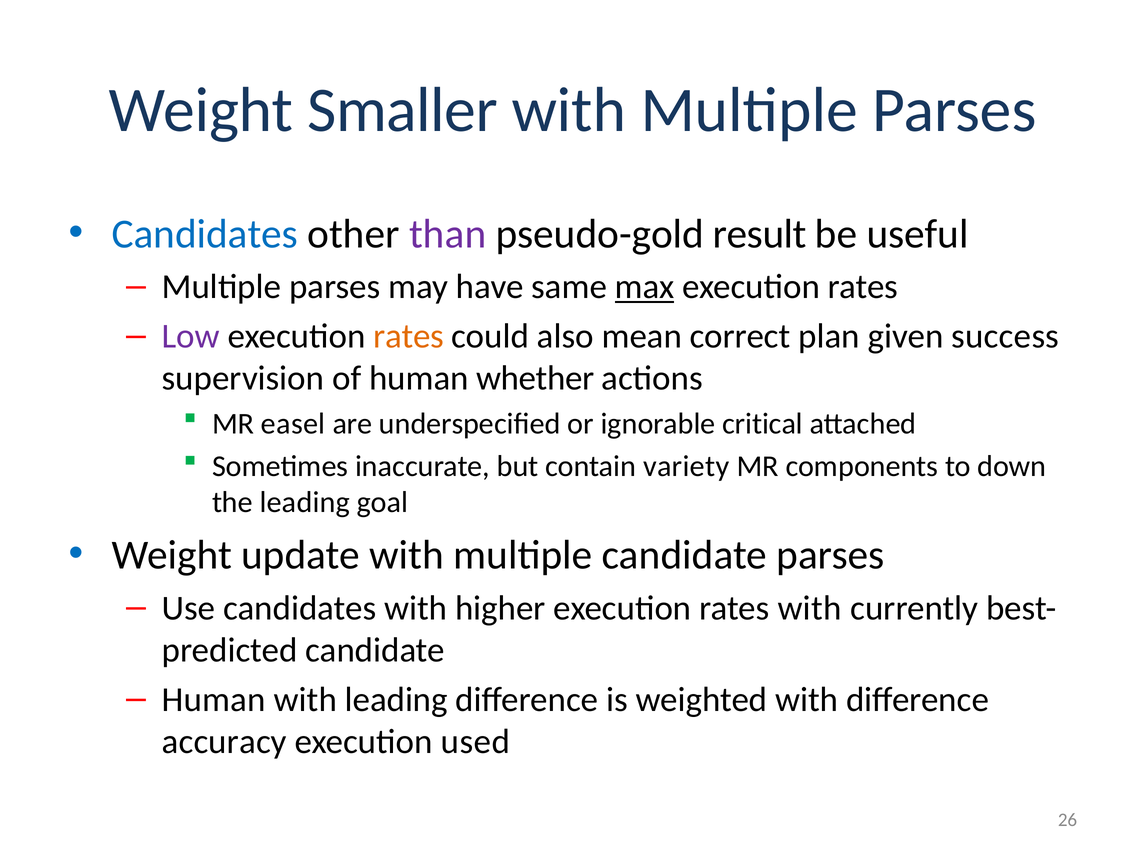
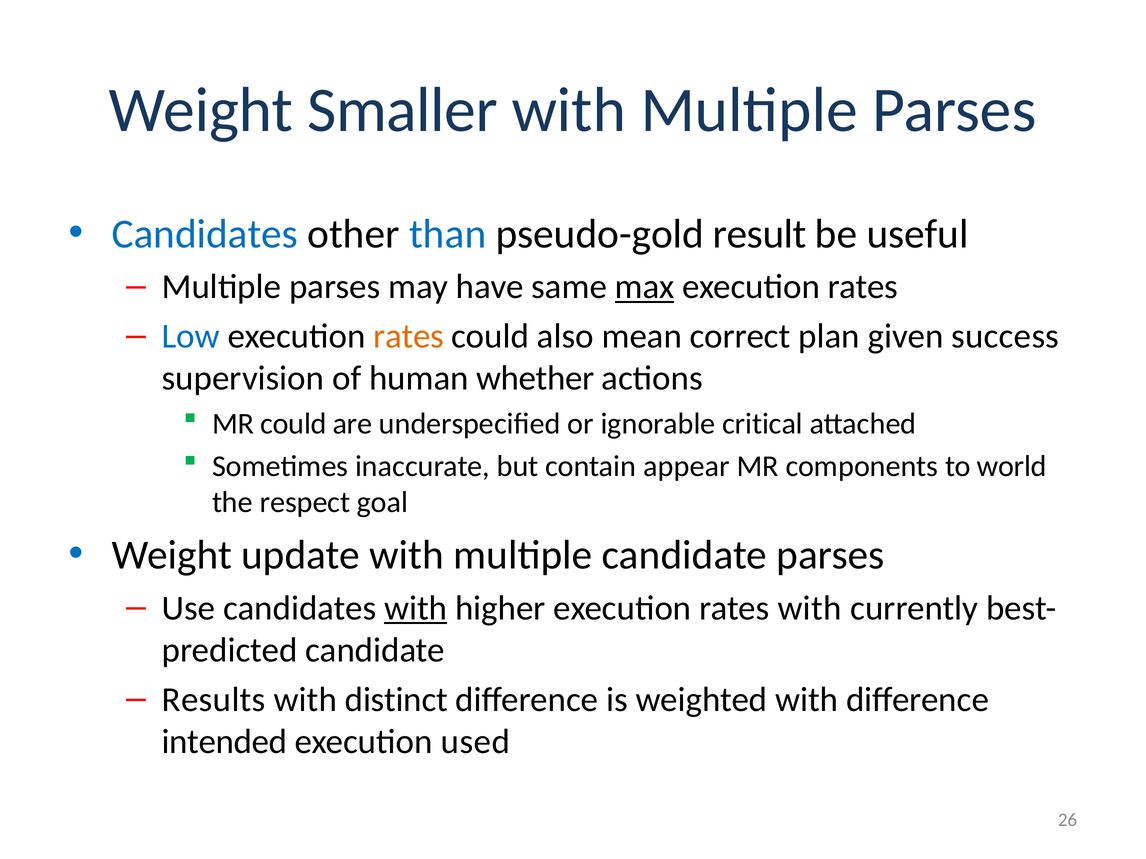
than colour: purple -> blue (448, 234)
Low colour: purple -> blue (191, 337)
MR easel: easel -> could (293, 424)
variety: variety -> appear (686, 466)
down: down -> world (1012, 466)
the leading: leading -> respect (305, 503)
with underline: none -> present (416, 608)
Human: Human -> Results (214, 700)
with leading: leading -> distinct (396, 700)
accuracy: accuracy -> intended (225, 742)
